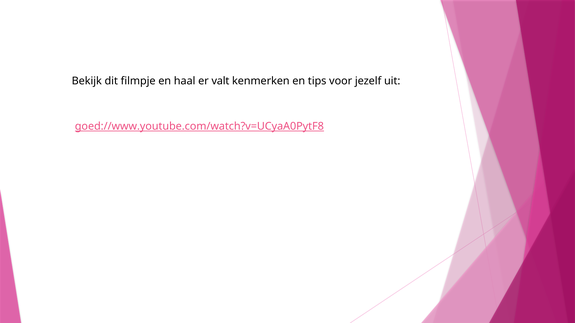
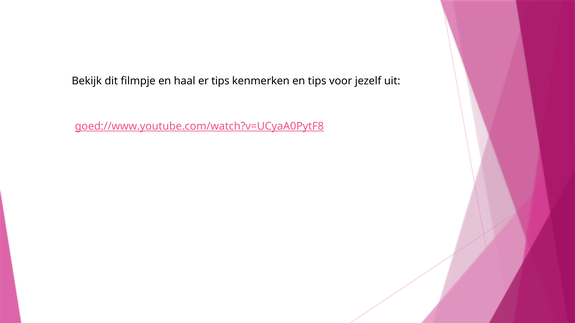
er valt: valt -> tips (220, 81)
